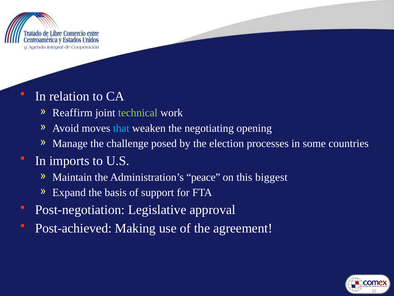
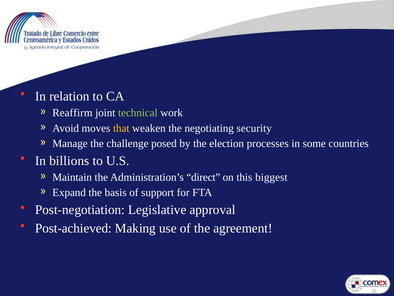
that colour: light blue -> yellow (121, 128)
opening: opening -> security (254, 128)
imports: imports -> billions (69, 160)
peace: peace -> direct (203, 177)
